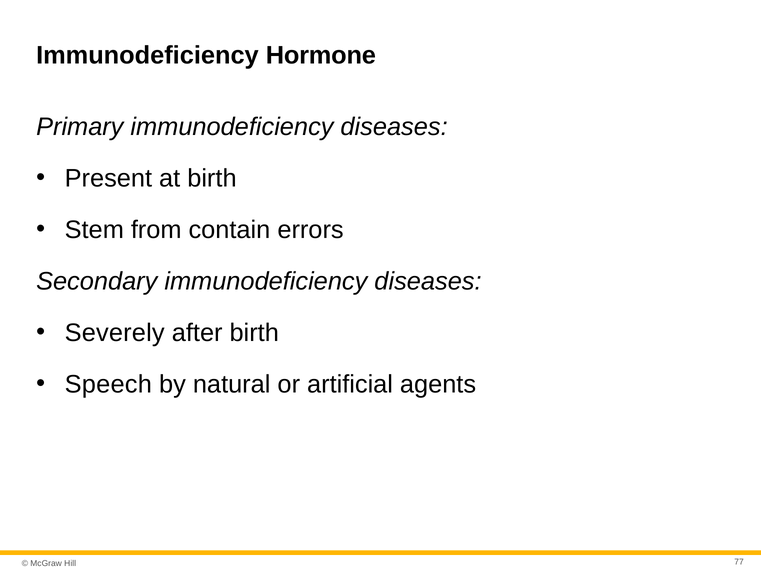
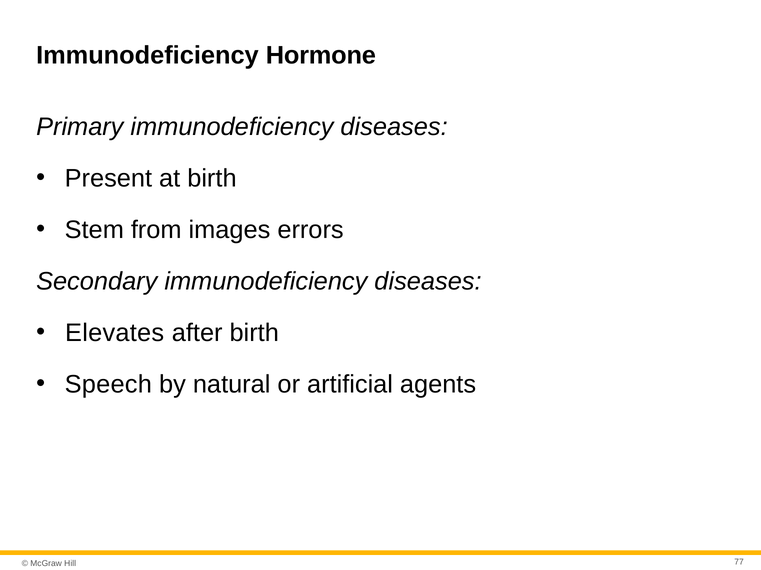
contain: contain -> images (229, 230)
Severely: Severely -> Elevates (115, 333)
